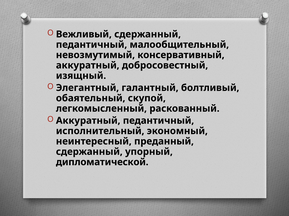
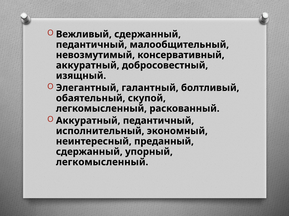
дипломатической: дипломатической -> легкомысленный (102, 163)
